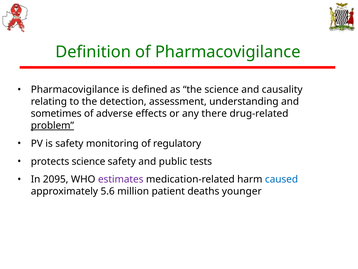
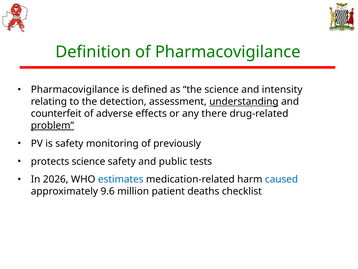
causality: causality -> intensity (282, 90)
understanding underline: none -> present (244, 101)
sometimes: sometimes -> counterfeit (56, 113)
regulatory: regulatory -> previously (177, 143)
2095: 2095 -> 2026 (56, 179)
estimates colour: purple -> blue (121, 179)
5.6: 5.6 -> 9.6 (108, 191)
younger: younger -> checklist (242, 191)
